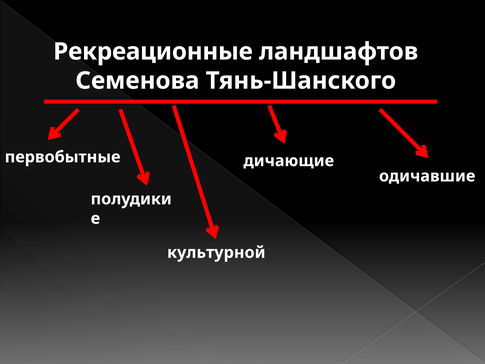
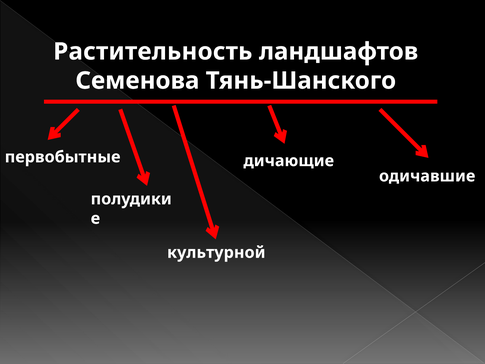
Рекреационные: Рекреационные -> Растительность (153, 52)
